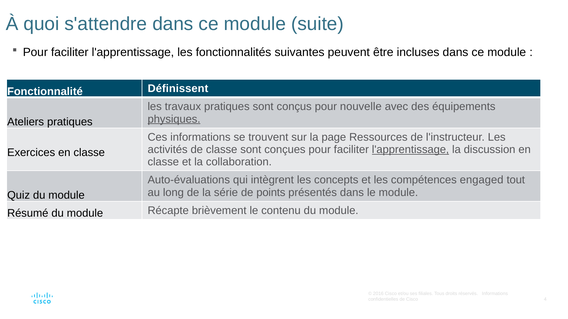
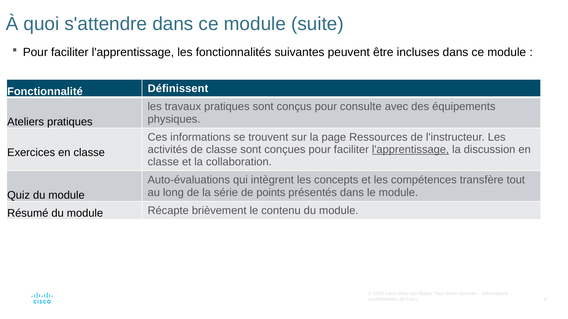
nouvelle: nouvelle -> consulte (361, 107)
physiques underline: present -> none (174, 119)
engaged: engaged -> transfère (482, 180)
